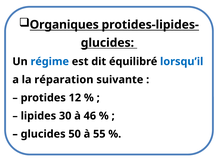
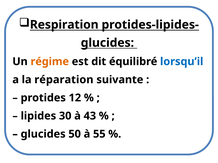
Organiques: Organiques -> Respiration (64, 25)
régime colour: blue -> orange (50, 62)
46: 46 -> 43 (90, 116)
